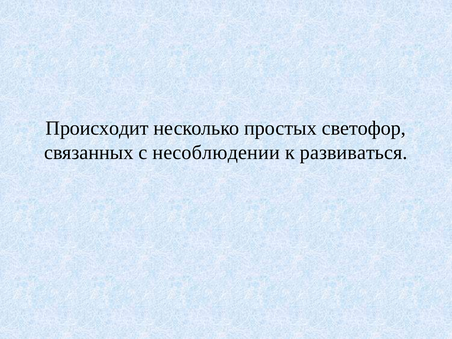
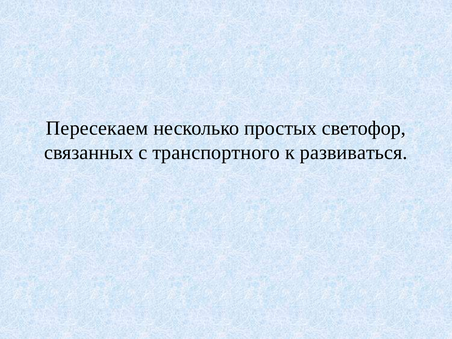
Происходит: Происходит -> Пересекаем (97, 128)
несоблюдении: несоблюдении -> транспортного (216, 152)
